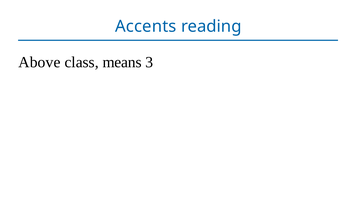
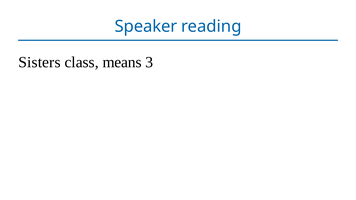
Accents: Accents -> Speaker (146, 26)
Above: Above -> Sisters (39, 62)
